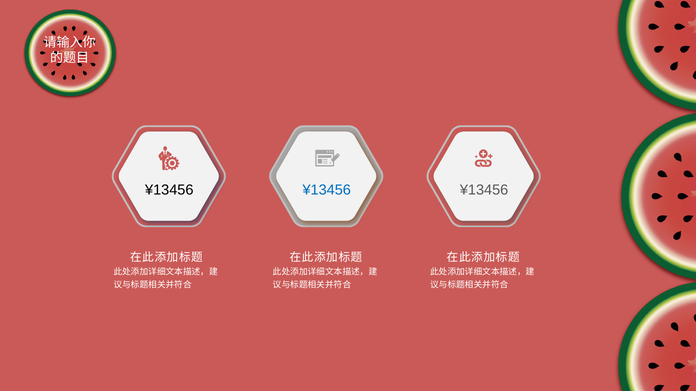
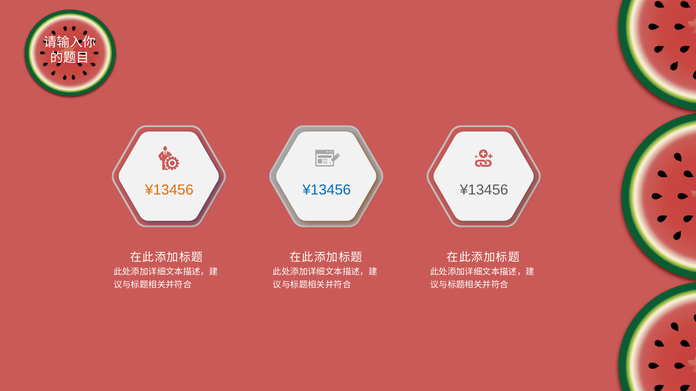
¥13456 colour: black -> orange (169, 190)
